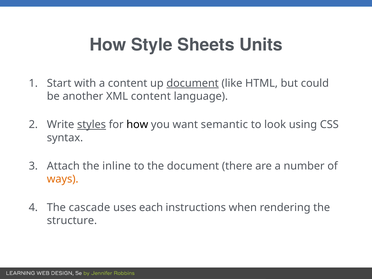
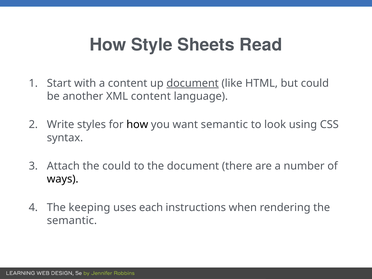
Units: Units -> Read (261, 45)
styles underline: present -> none (92, 125)
the inline: inline -> could (117, 166)
ways colour: orange -> black (63, 179)
cascade: cascade -> keeping (89, 207)
structure: structure -> semantic (72, 221)
